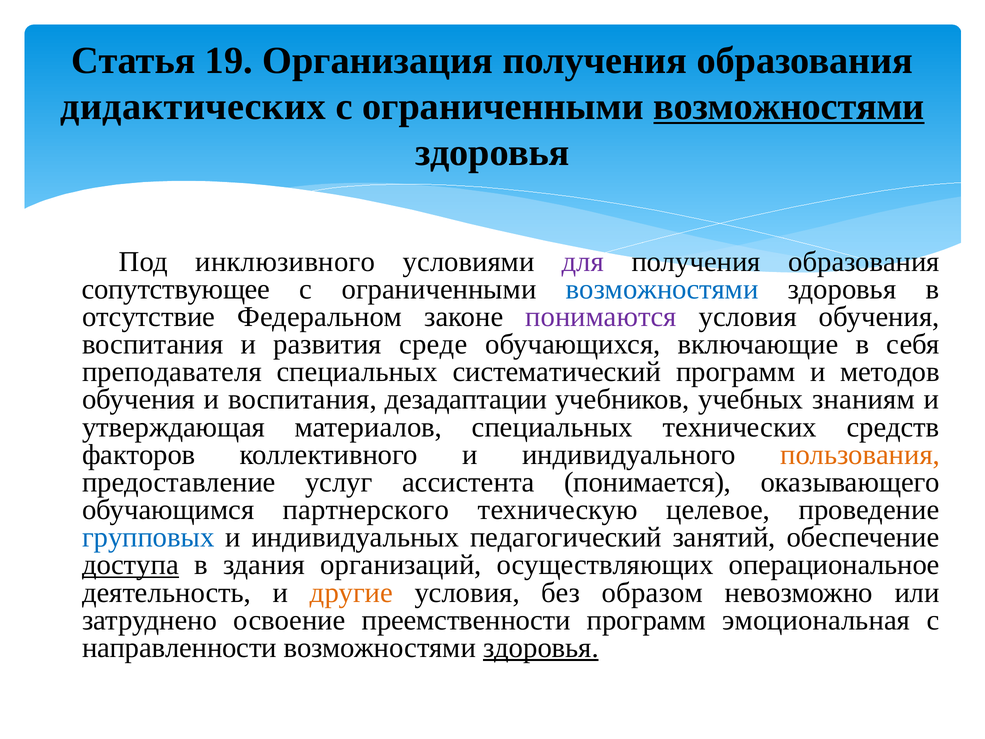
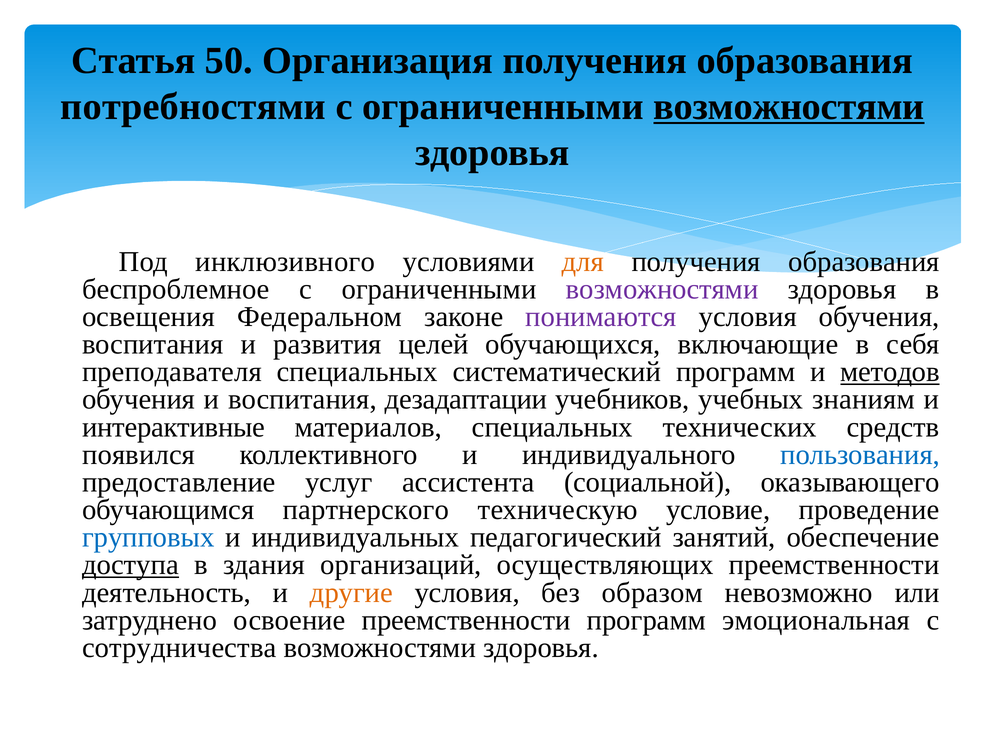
19: 19 -> 50 (229, 61)
дидактических: дидактических -> потребностями (193, 107)
для colour: purple -> orange (583, 261)
сопутствующее: сопутствующее -> беспроблемное (176, 289)
возможностями colour: blue -> purple (662, 289)
отсутствие: отсутствие -> освещения (148, 317)
среде: среде -> целей (434, 344)
методов underline: none -> present (890, 372)
утверждающая: утверждающая -> интерактивные (174, 427)
факторов: факторов -> появился (139, 454)
пользования colour: orange -> blue (860, 454)
понимается: понимается -> социальной (648, 482)
целевое: целевое -> условие (718, 510)
осуществляющих операциональное: операциональное -> преемственности (834, 565)
направленности: направленности -> сотрудничества (179, 647)
здоровья underline: present -> none (541, 647)
